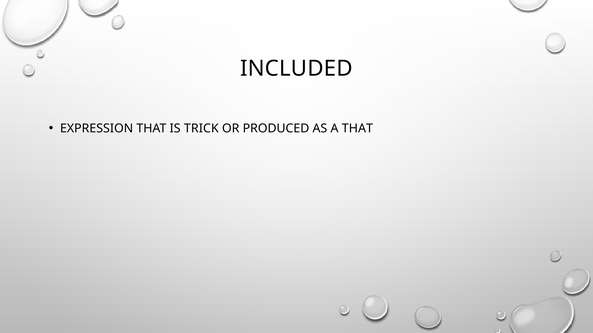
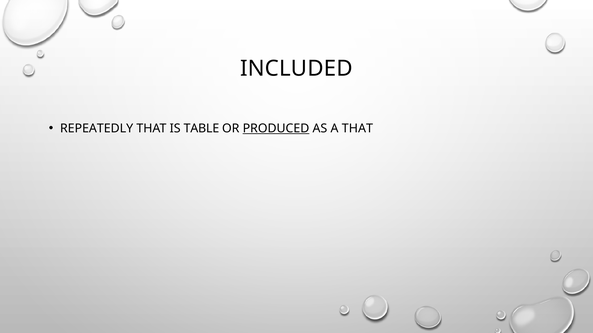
EXPRESSION: EXPRESSION -> REPEATEDLY (97, 129)
TRICK: TRICK -> TABLE (201, 129)
PRODUCED underline: none -> present (276, 129)
